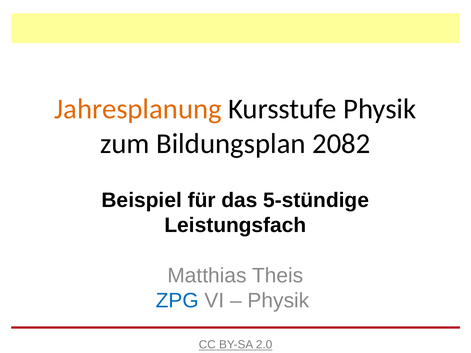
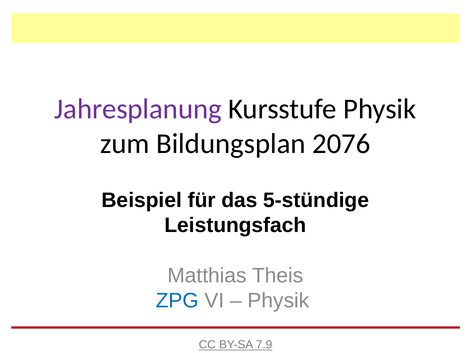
Jahresplanung colour: orange -> purple (138, 109)
2082: 2082 -> 2076 (341, 144)
2.0: 2.0 -> 7.9 (264, 345)
